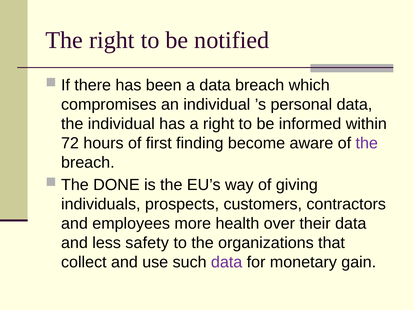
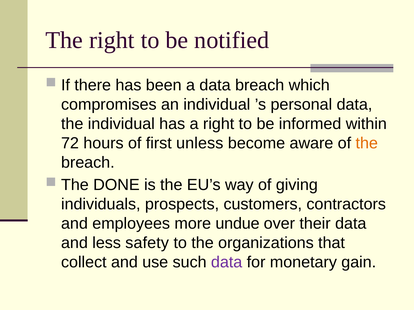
finding: finding -> unless (200, 143)
the colour: purple -> orange (367, 143)
health: health -> undue (237, 224)
